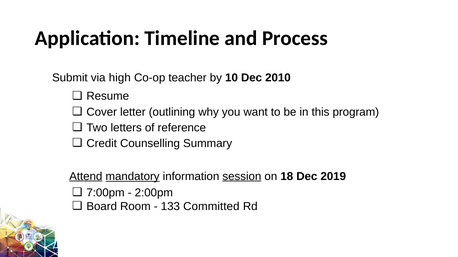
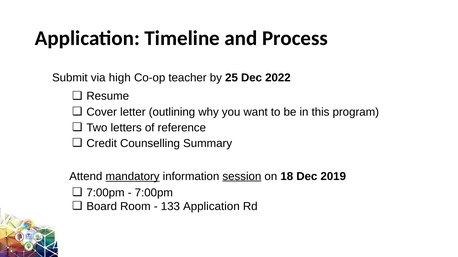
10: 10 -> 25 (232, 78)
2010: 2010 -> 2022 (278, 78)
Attend underline: present -> none (86, 177)
2:00pm: 2:00pm -> 7:00pm (154, 193)
133 Committed: Committed -> Application (211, 207)
